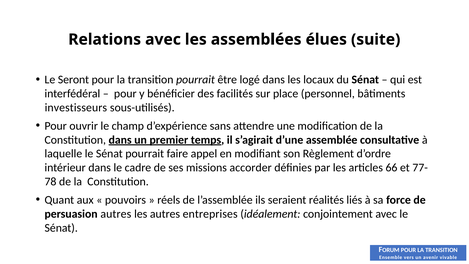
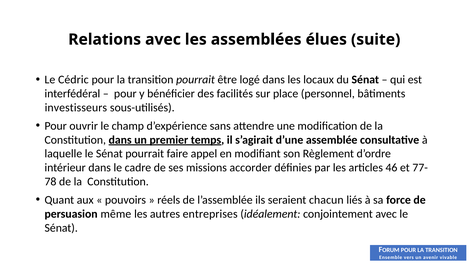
Seront: Seront -> Cédric (73, 80)
66: 66 -> 46 (391, 168)
réalités: réalités -> chacun (326, 200)
persuasion autres: autres -> même (116, 214)
